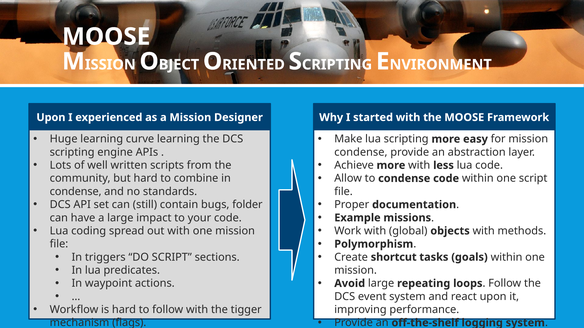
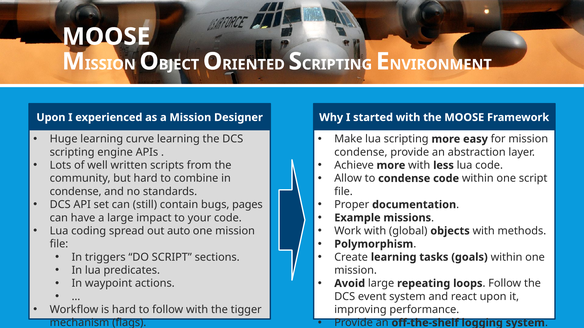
folder: folder -> pages (247, 205)
out with: with -> auto (179, 231)
Create shortcut: shortcut -> learning (394, 257)
